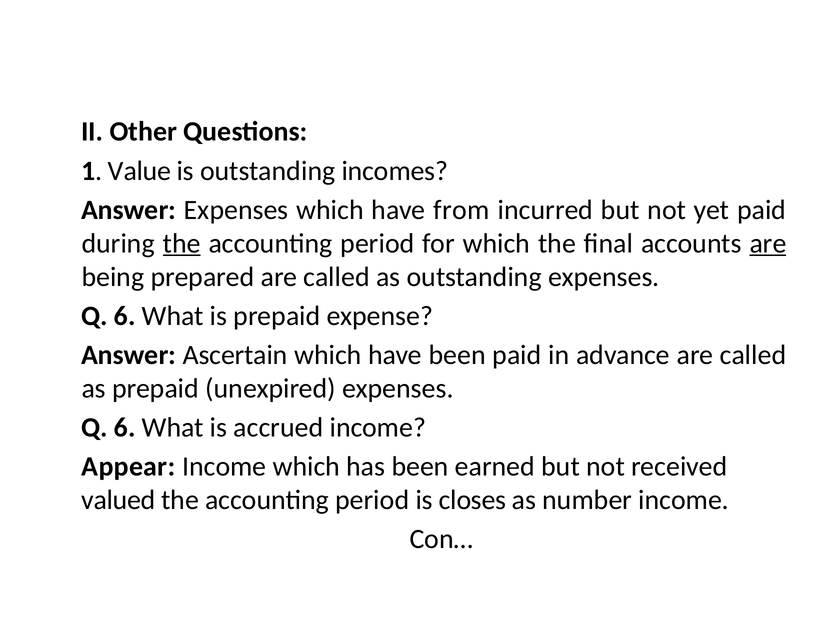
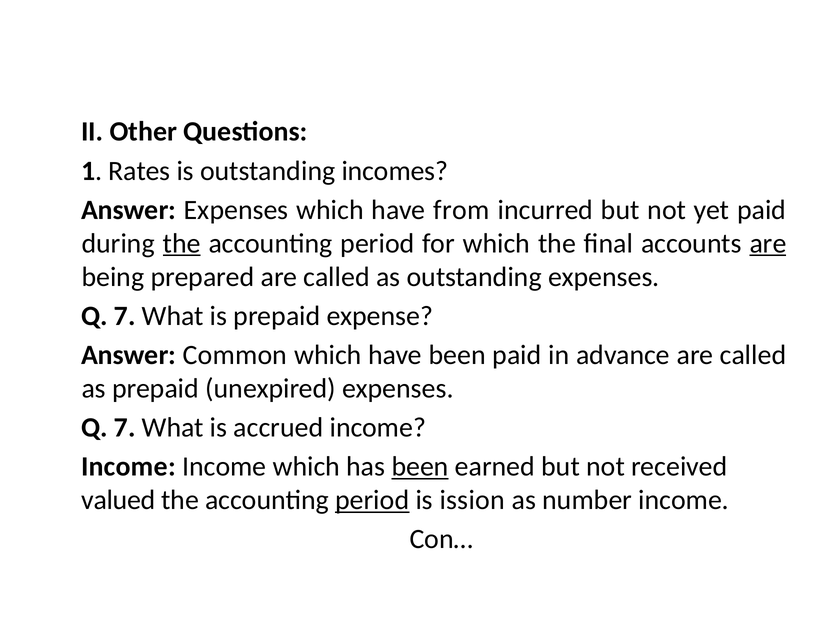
Value: Value -> Rates (139, 171)
6: 6 -> 7 (125, 316)
Ascertain: Ascertain -> Common (235, 355)
6: 6 -> 7 (125, 427)
Appear: Appear -> Income (128, 466)
been underline: none -> present (420, 466)
period underline: none -> present (372, 500)
closes: closes -> ission (472, 500)
